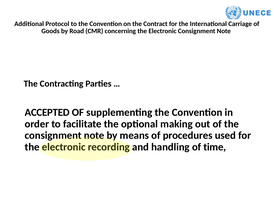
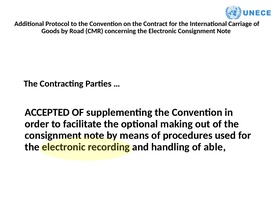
time: time -> able (215, 147)
